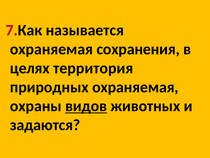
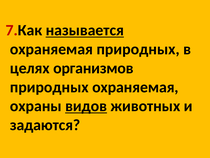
называется underline: none -> present (85, 30)
охраняемая сохранения: сохранения -> природных (138, 49)
территория: территория -> организмов (93, 68)
